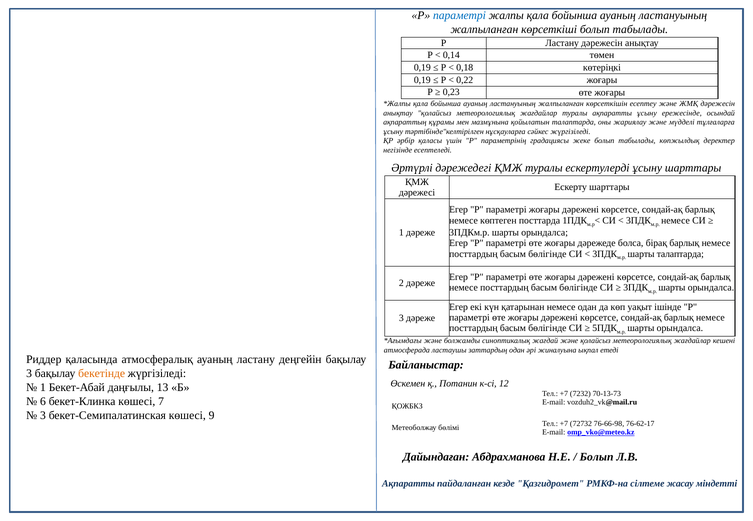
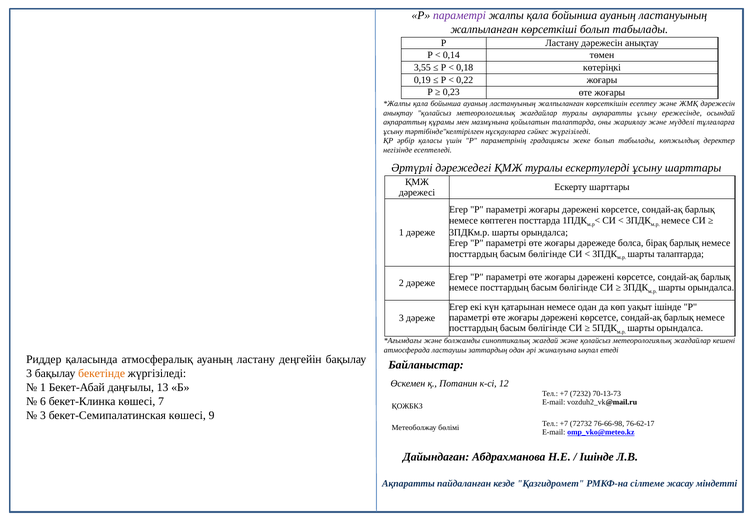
параметрі colour: blue -> purple (459, 15)
0,19: 0,19 -> 3,55 (422, 67)
Болып: Болып -> Ішінде (597, 457)
